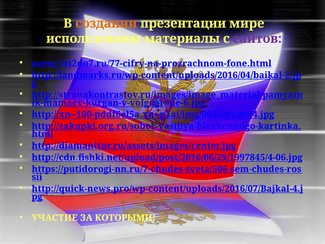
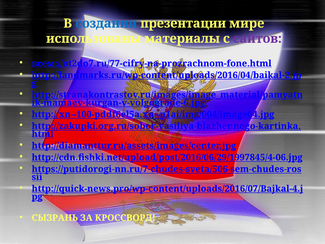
создании colour: orange -> blue (106, 23)
УЧАСТИЕ: УЧАСТИЕ -> СЫЗРАНЬ (55, 218)
КОТОРЫМИ: КОТОРЫМИ -> КРОССВОРД (125, 218)
